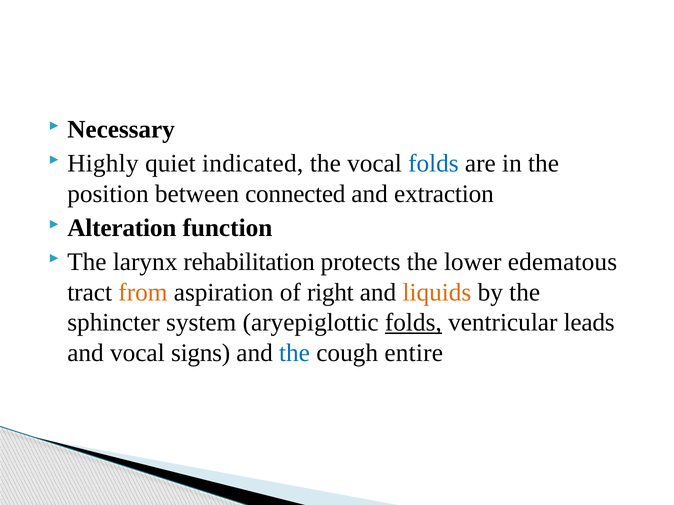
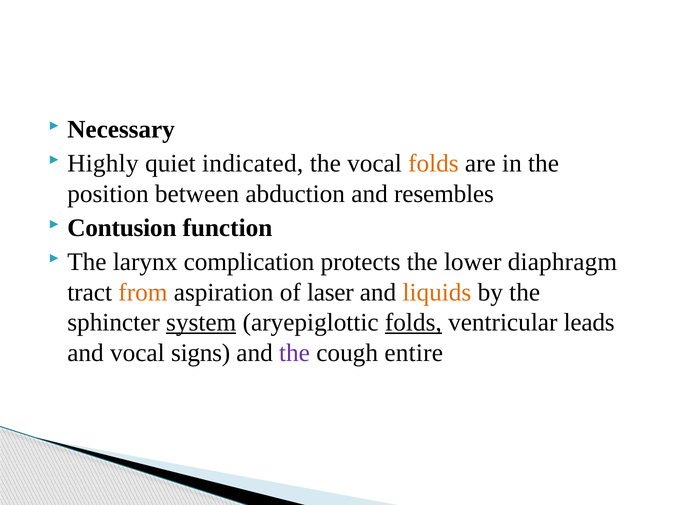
folds colour: blue -> orange (433, 164)
connected: connected -> abduction (295, 194)
extraction: extraction -> resembles (444, 194)
Alteration: Alteration -> Contusion (122, 228)
rehabilitation: rehabilitation -> complication (249, 262)
edematous: edematous -> diaphragm (562, 262)
right: right -> laser (330, 292)
system underline: none -> present (201, 323)
the colour: blue -> purple (295, 353)
